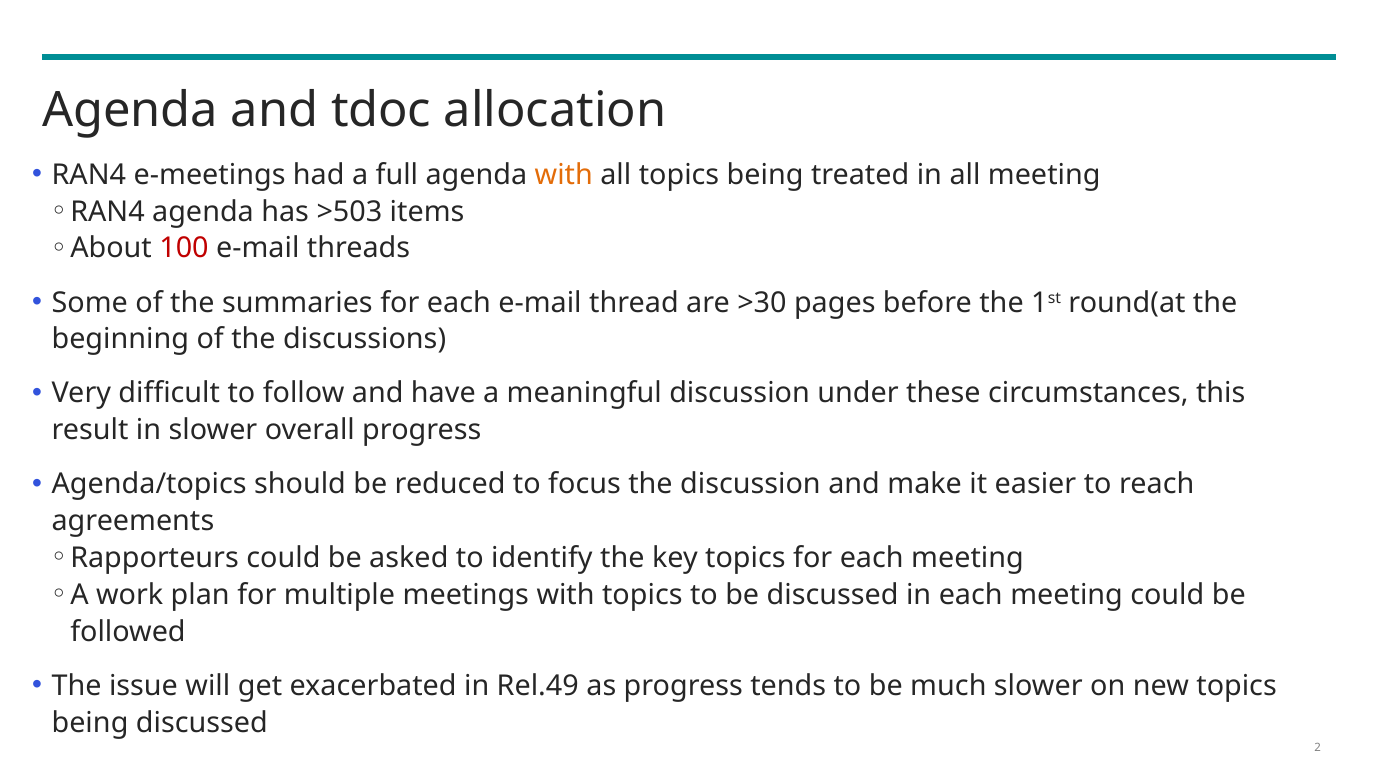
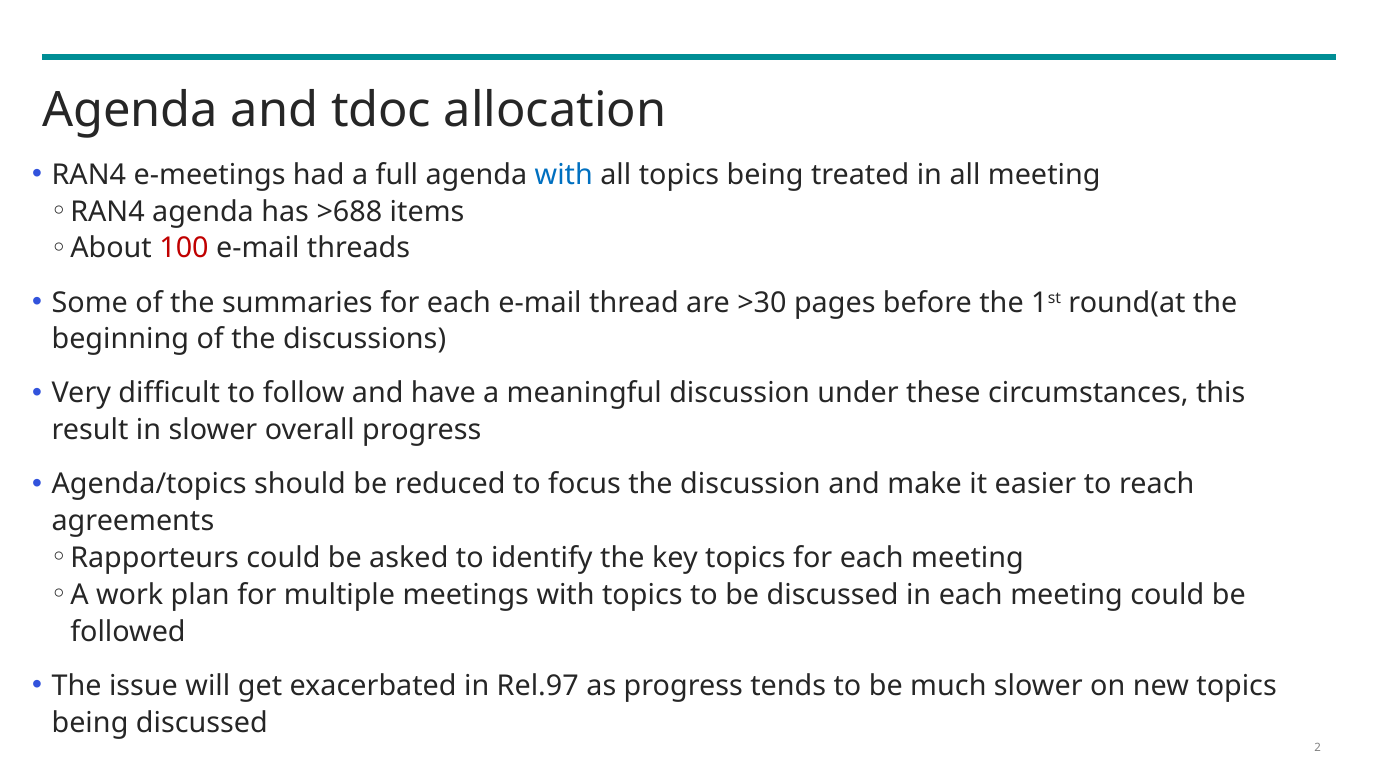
with colour: orange -> blue (564, 175)
>503: >503 -> >688 (349, 212)
Rel.49: Rel.49 -> Rel.97 (538, 686)
